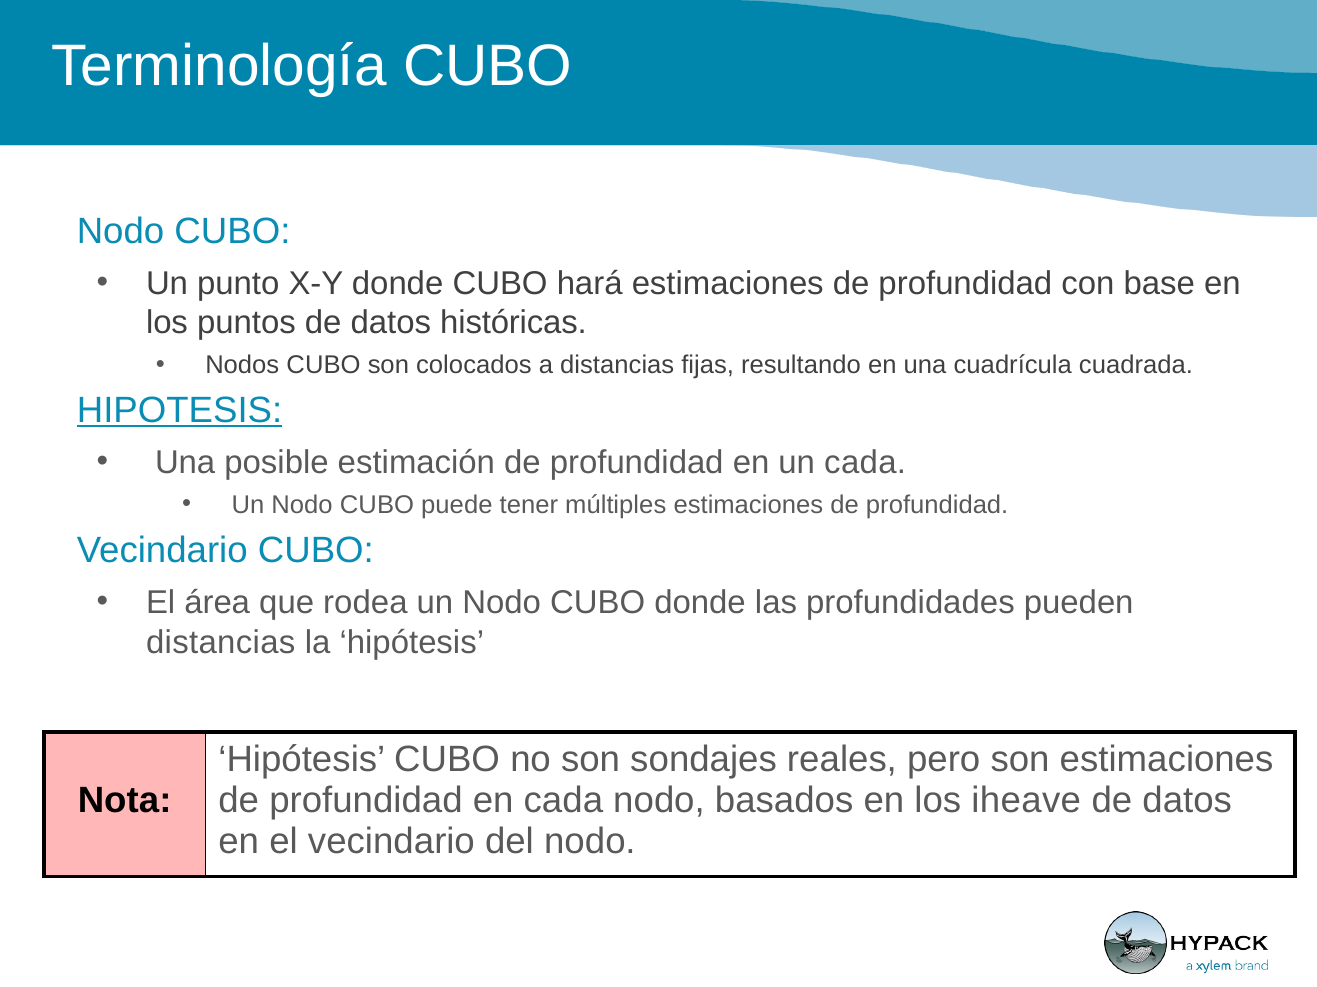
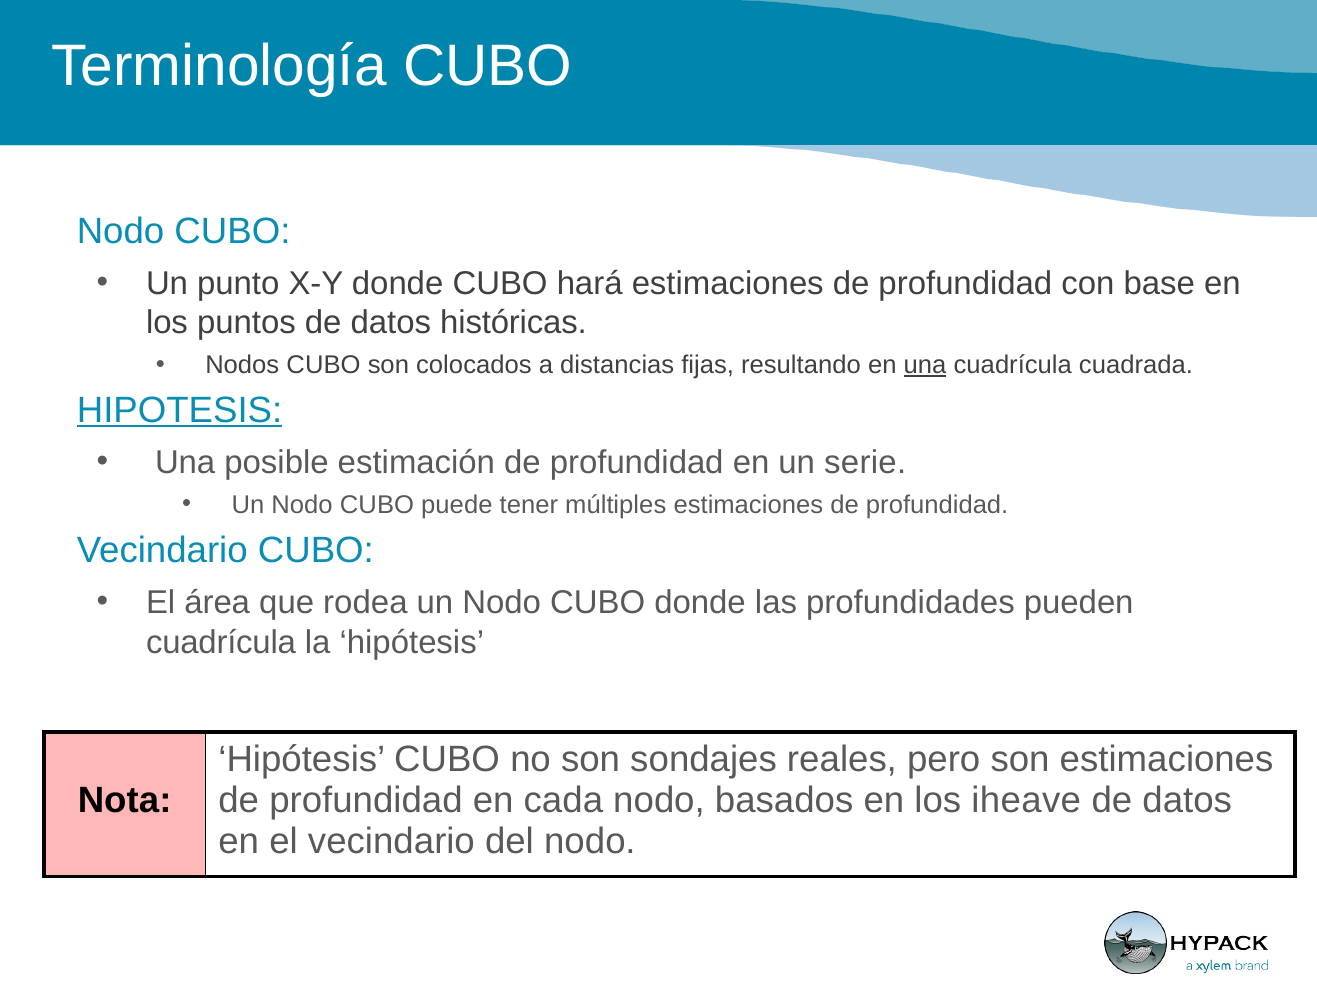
una underline: none -> present (925, 365)
un cada: cada -> serie (865, 463)
distancias: distancias -> cuadrícula (221, 643)
